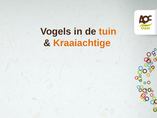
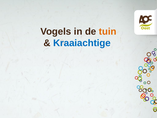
Kraaiachtige colour: orange -> blue (82, 43)
